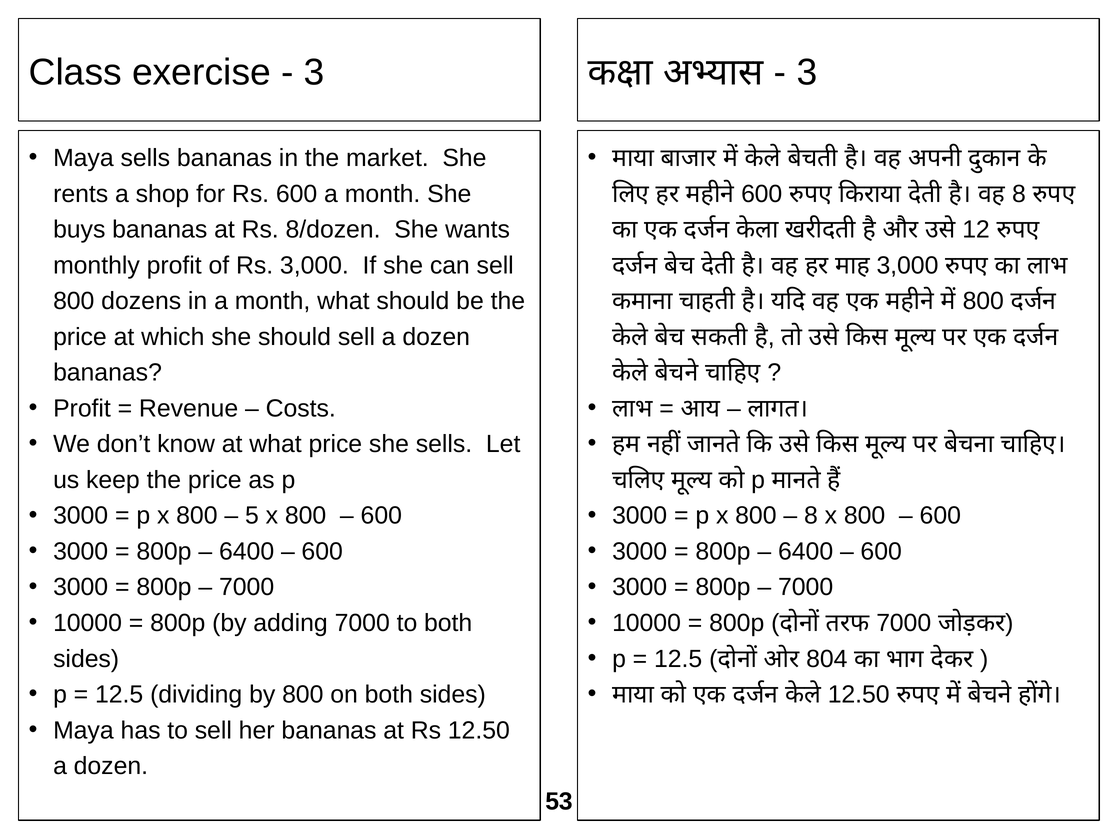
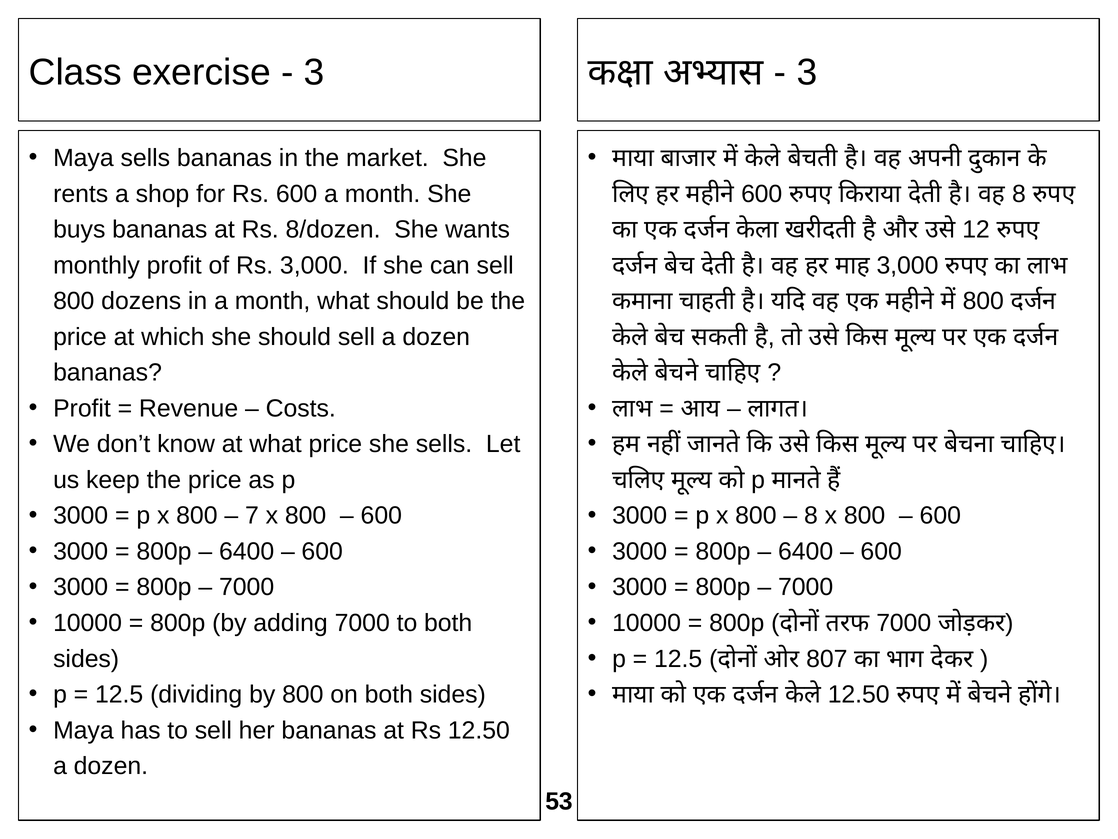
5: 5 -> 7 (252, 515)
804: 804 -> 807 (827, 658)
